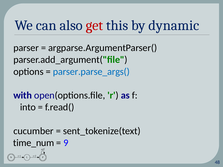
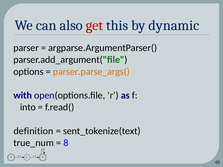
parser.parse_args( colour: blue -> orange (91, 72)
cucumber: cucumber -> definition (33, 131)
time_num: time_num -> true_num (34, 143)
9: 9 -> 8 (66, 143)
